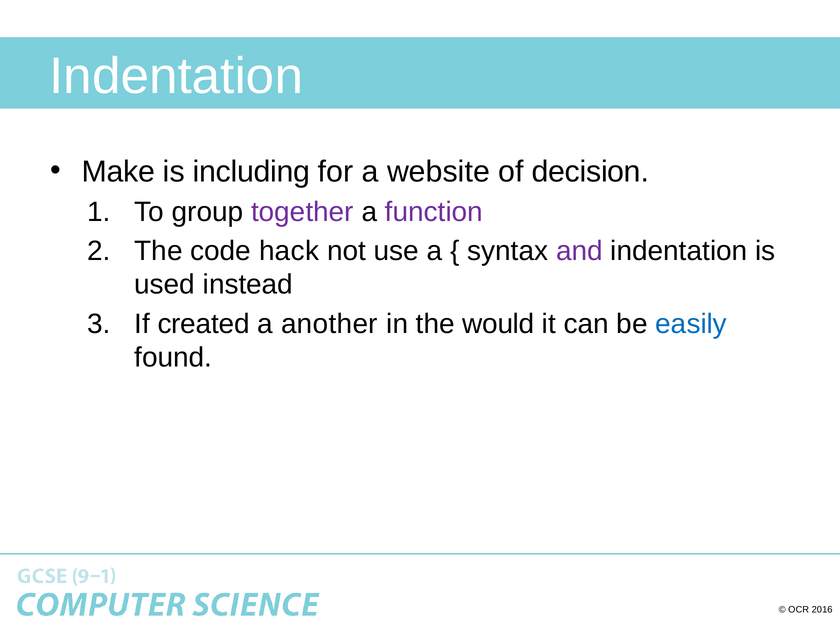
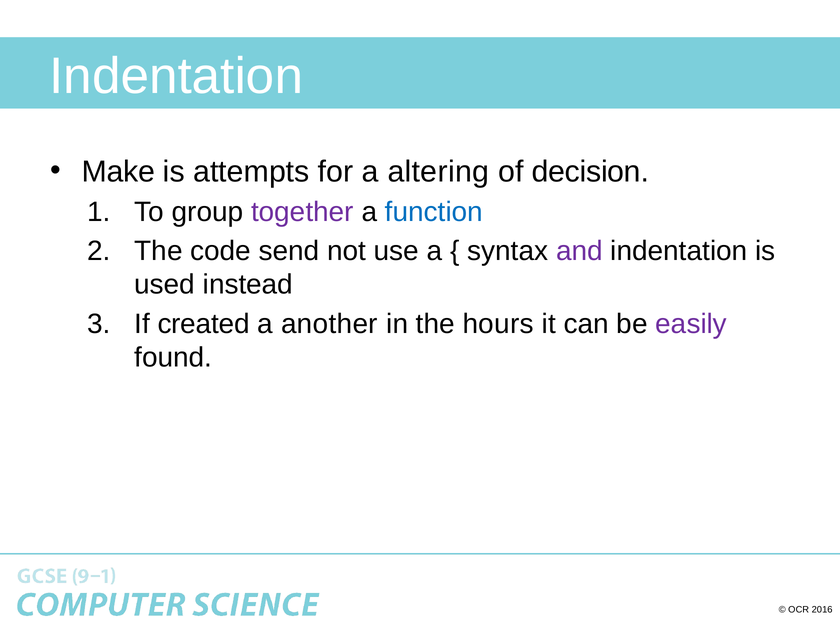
including: including -> attempts (251, 172)
website: website -> altering (438, 172)
function colour: purple -> blue (434, 212)
hack: hack -> send (289, 251)
would: would -> hours (498, 324)
easily colour: blue -> purple (691, 324)
